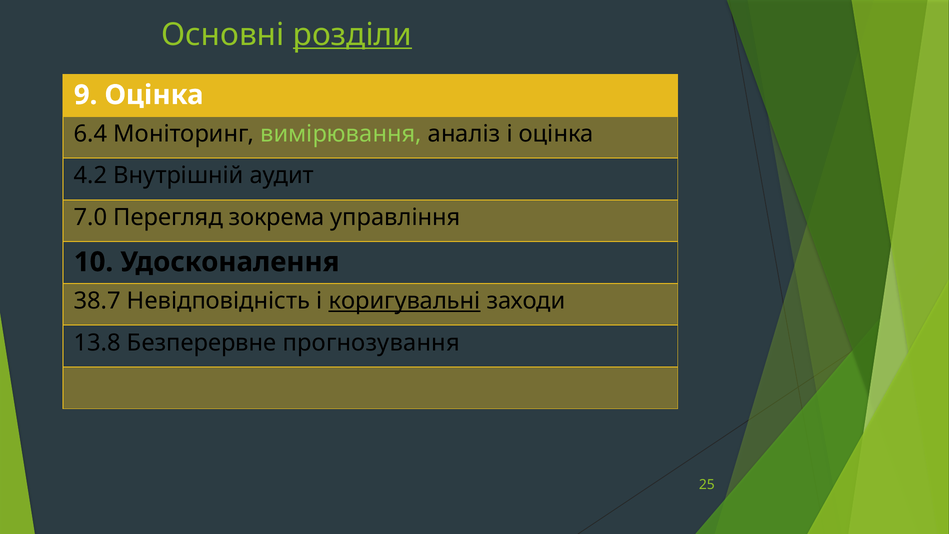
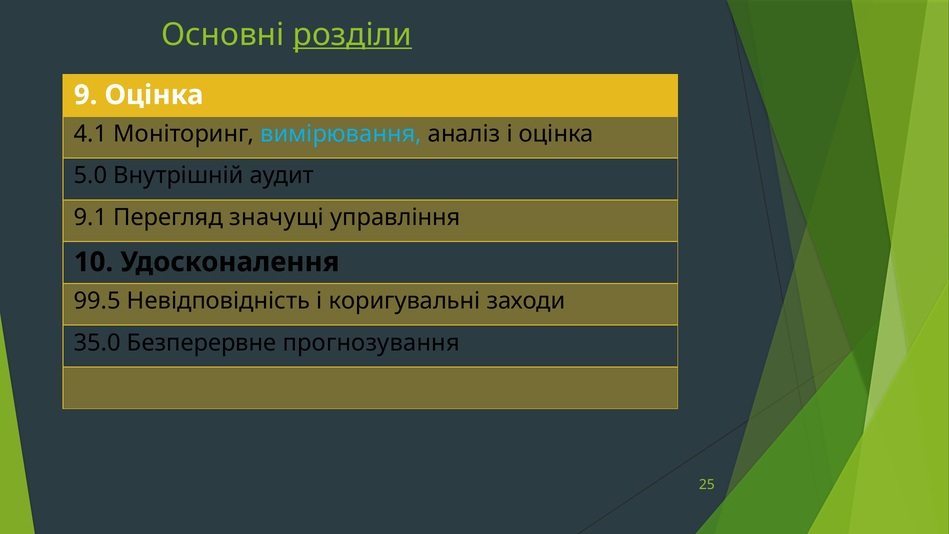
6.4: 6.4 -> 4.1 (91, 134)
вимірювання colour: light green -> light blue (341, 134)
4.2: 4.2 -> 5.0 (91, 176)
7.0: 7.0 -> 9.1 (91, 217)
зокрема: зокрема -> значущі (277, 217)
38.7: 38.7 -> 99.5 (97, 301)
коригувальні underline: present -> none (405, 301)
13.8: 13.8 -> 35.0 (97, 343)
